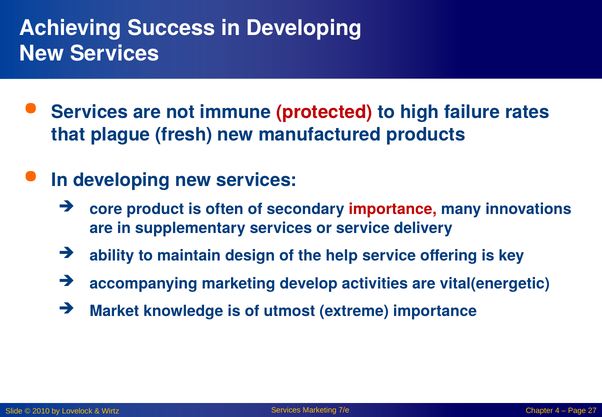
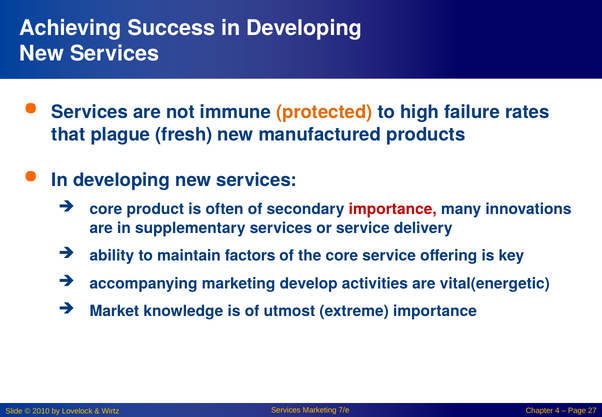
protected colour: red -> orange (324, 112)
design: design -> factors (250, 256)
the help: help -> core (342, 256)
